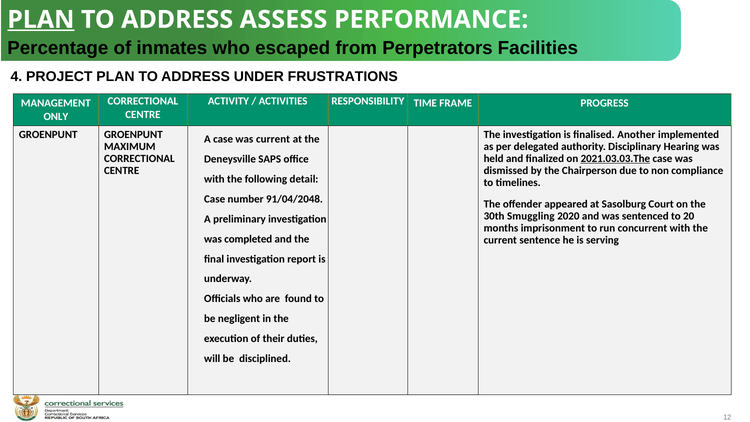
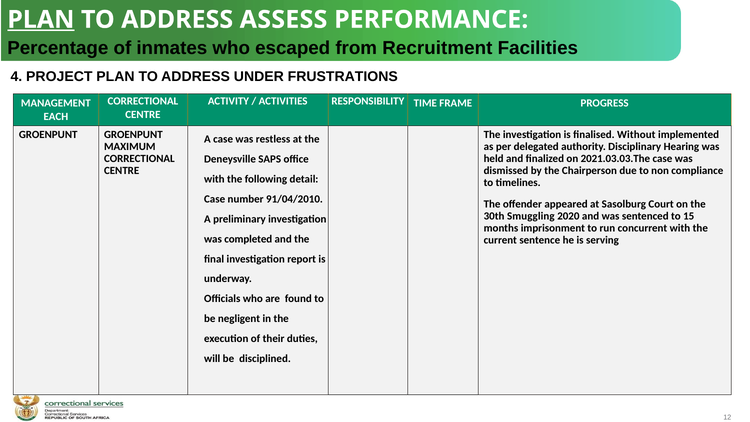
Perpetrators: Perpetrators -> Recruitment (437, 48)
ONLY: ONLY -> EACH (56, 117)
Another: Another -> Without (636, 134)
was current: current -> restless (273, 139)
2021.03.03.The underline: present -> none (615, 158)
91/04/2048: 91/04/2048 -> 91/04/2010 (294, 199)
20: 20 -> 15 (689, 216)
